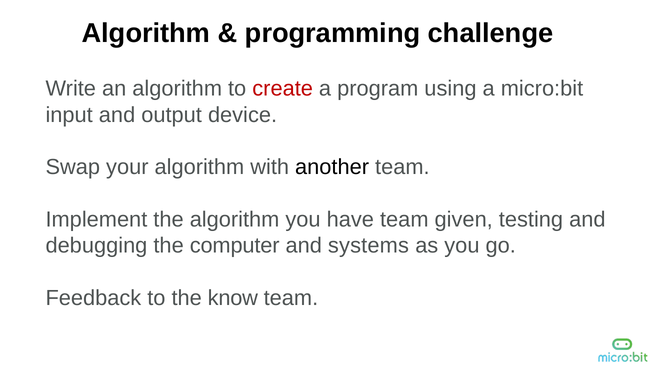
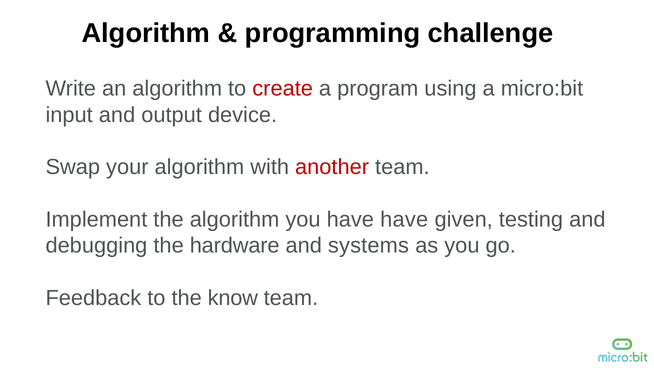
another colour: black -> red (332, 167)
have team: team -> have (404, 219)
computer: computer -> hardware (235, 246)
